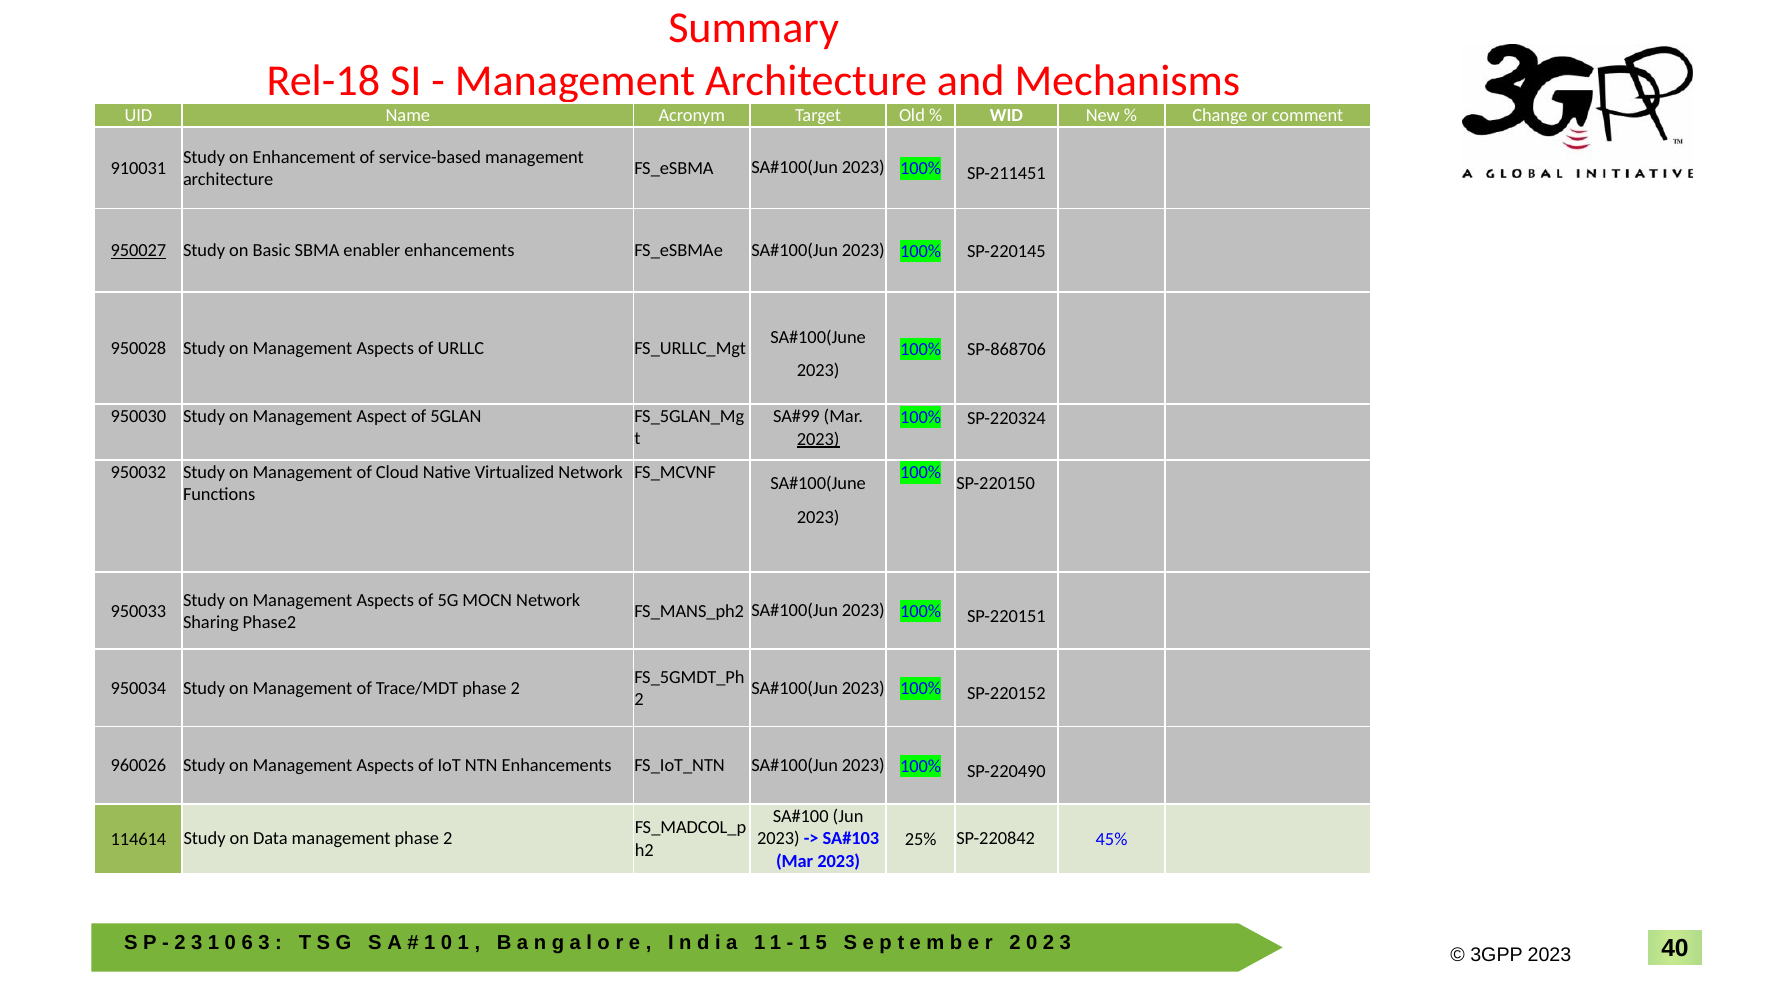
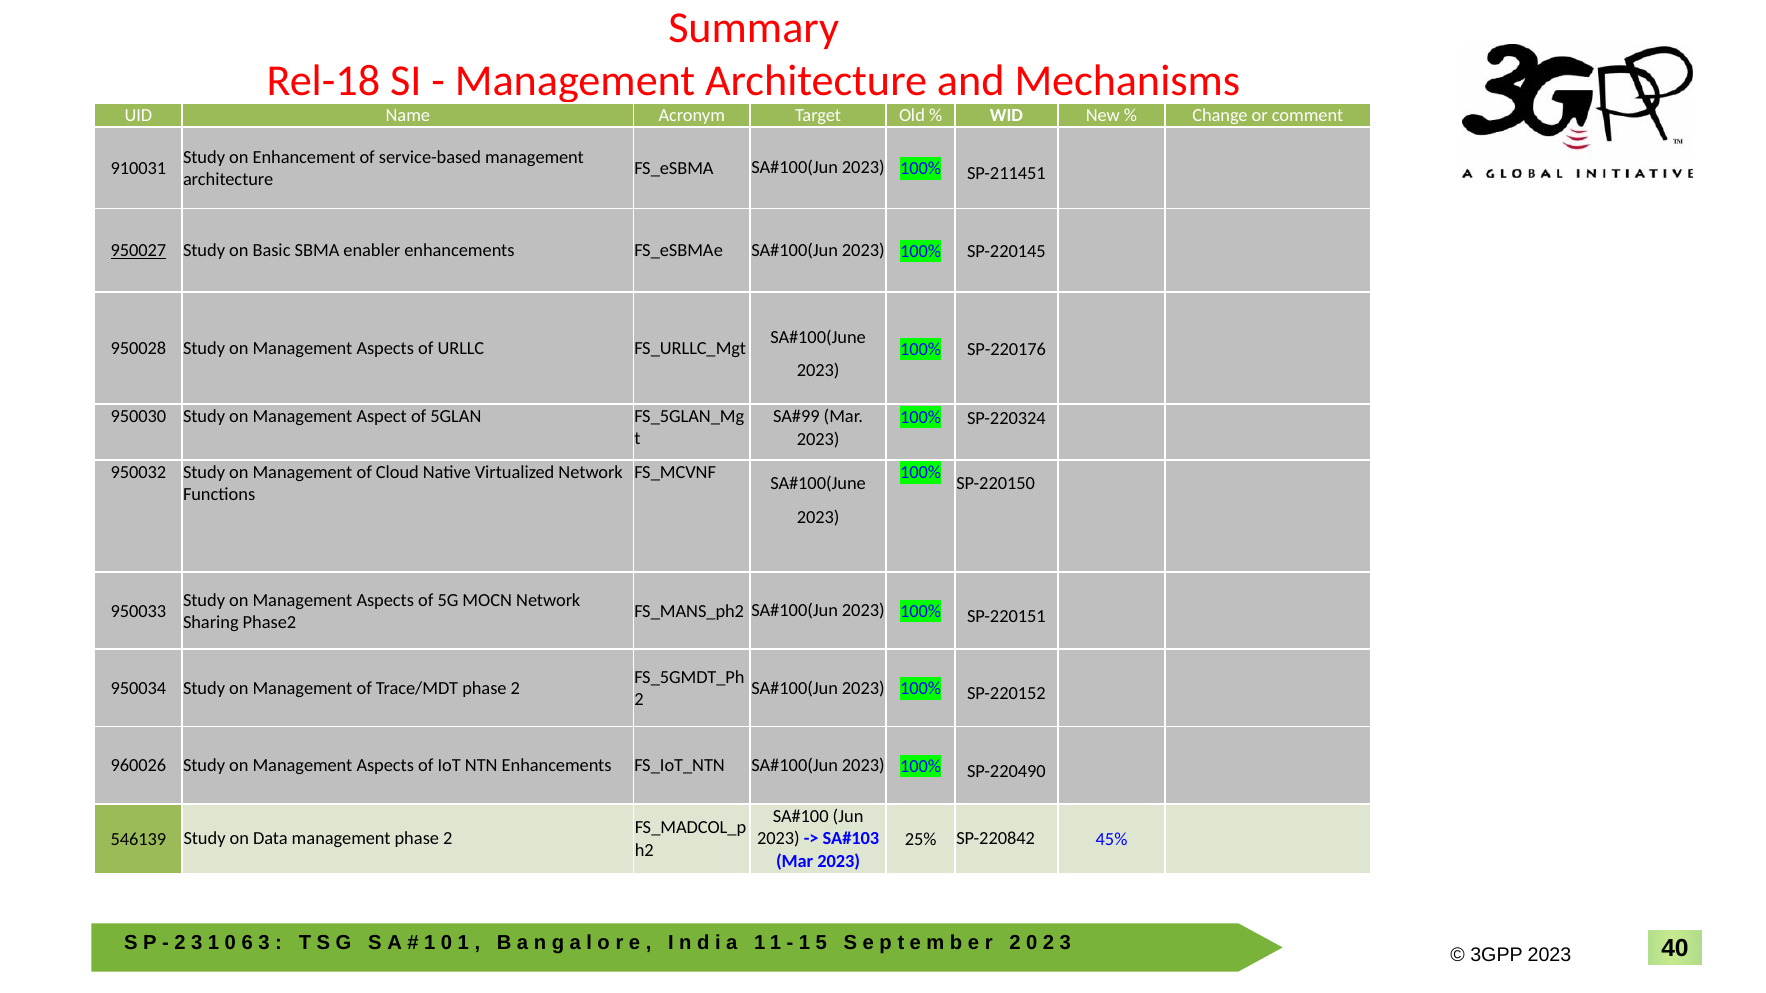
SP-868706: SP-868706 -> SP-220176 (1006, 349)
2023 underline: present -> none (818, 439)
114614: 114614 -> 546139 (138, 840)
